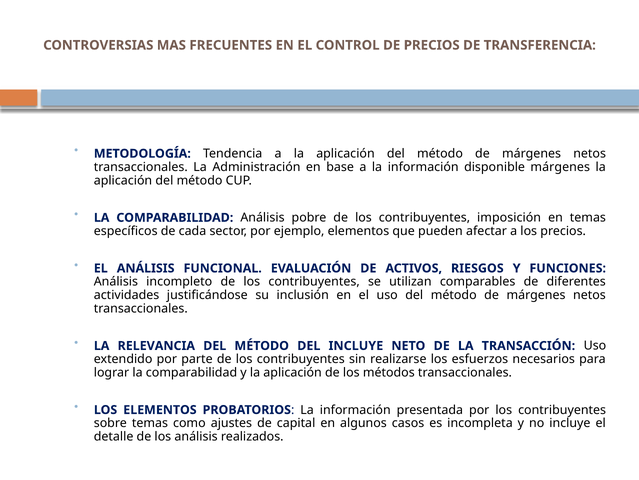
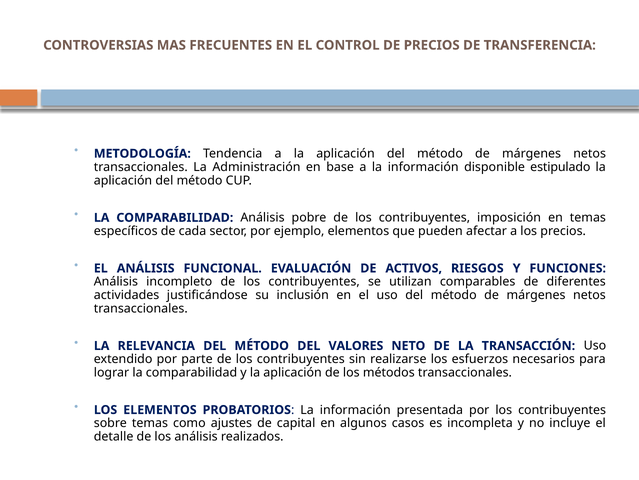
disponible márgenes: márgenes -> estipulado (560, 167)
DEL INCLUYE: INCLUYE -> VALORES (356, 345)
